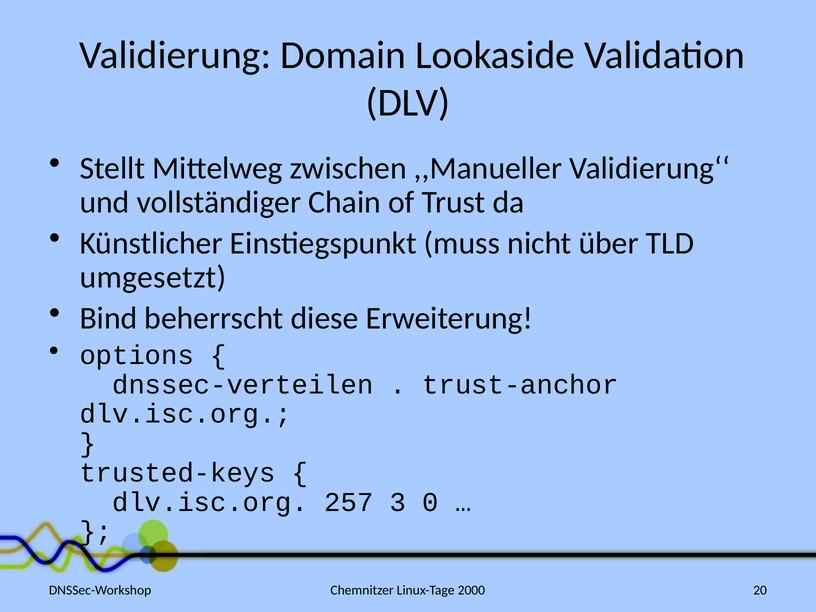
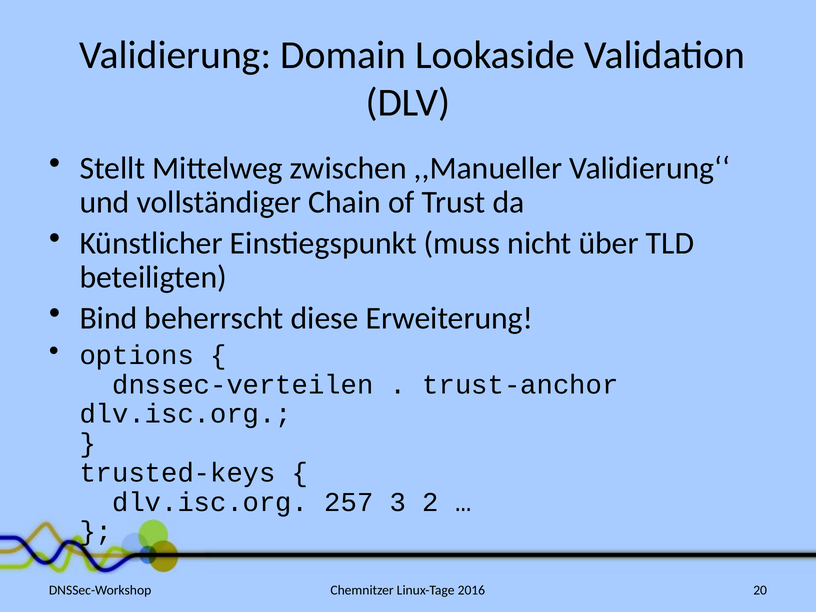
umgesetzt: umgesetzt -> beteiligten (153, 278)
0: 0 -> 2 (431, 502)
2000: 2000 -> 2016 (471, 590)
